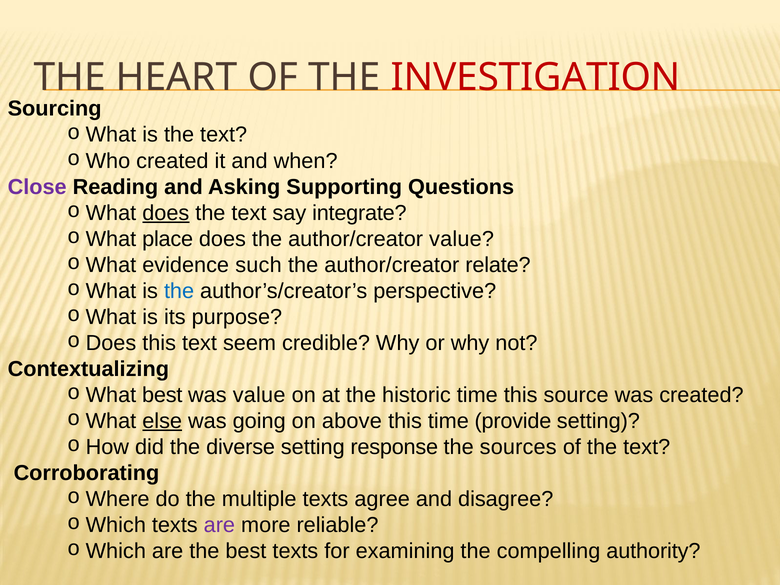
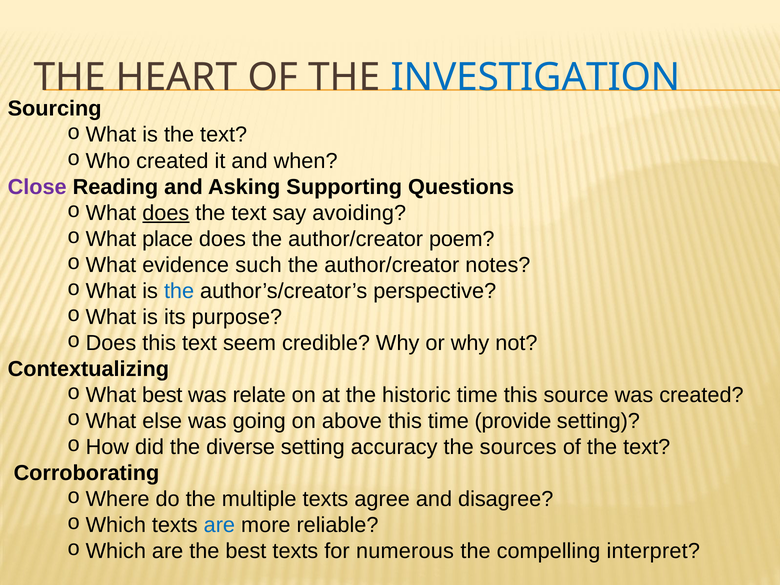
INVESTIGATION colour: red -> blue (536, 77)
integrate: integrate -> avoiding (359, 213)
author/creator value: value -> poem (462, 239)
relate: relate -> notes (498, 265)
was value: value -> relate (259, 395)
else underline: present -> none (162, 421)
response: response -> accuracy (394, 447)
are colour: purple -> blue (219, 525)
examining: examining -> numerous (405, 551)
authority: authority -> interpret (653, 551)
